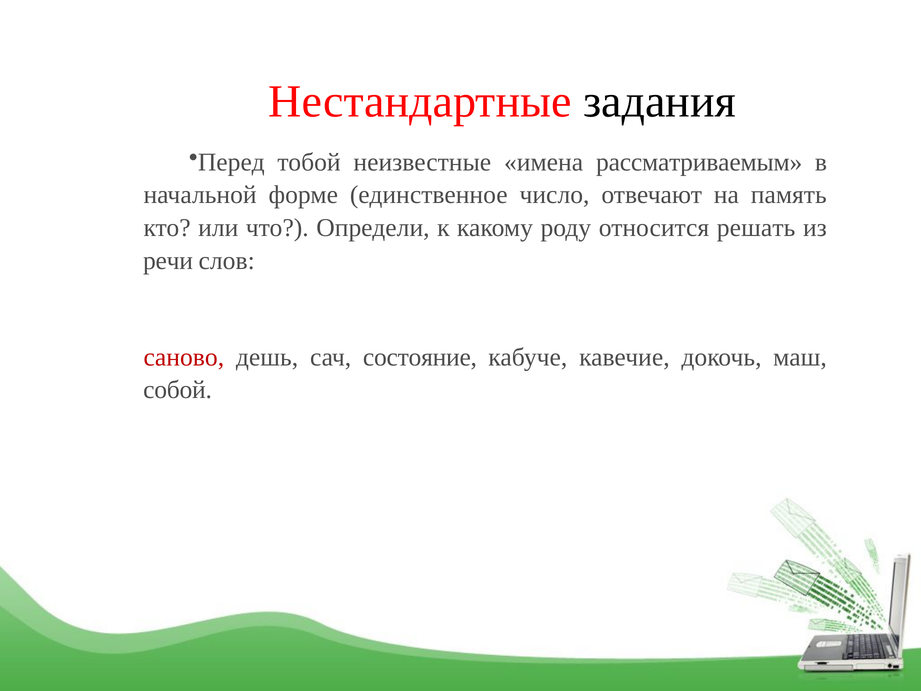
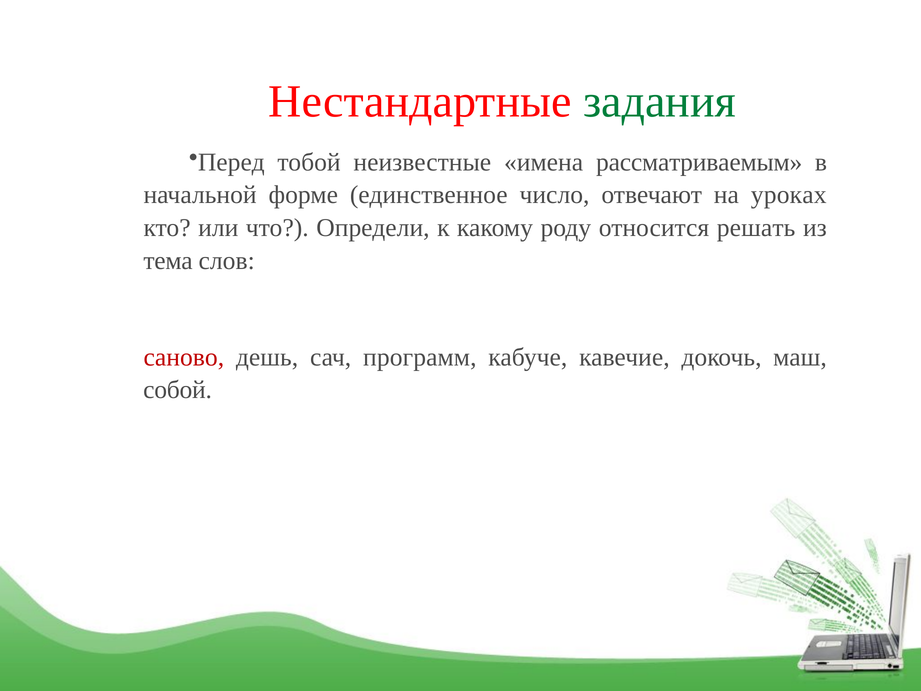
задания colour: black -> green (659, 101)
память: память -> уроках (789, 195)
речи: речи -> тема (168, 261)
состояние: состояние -> программ (420, 357)
